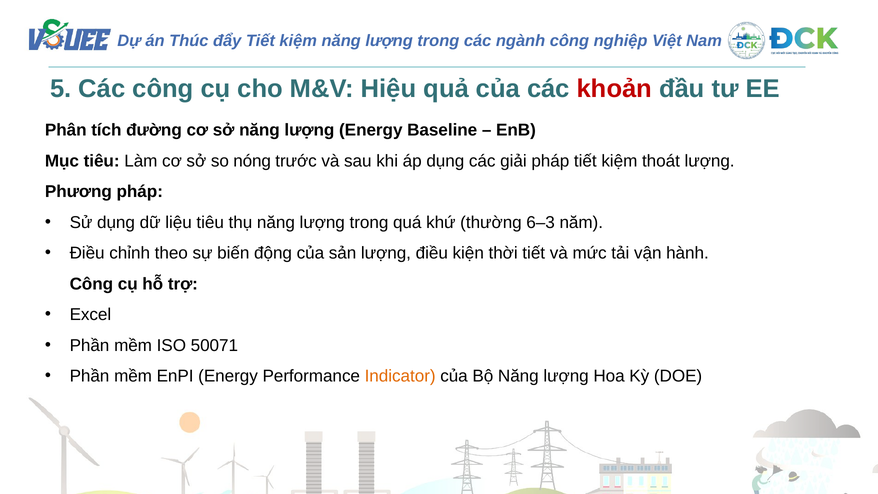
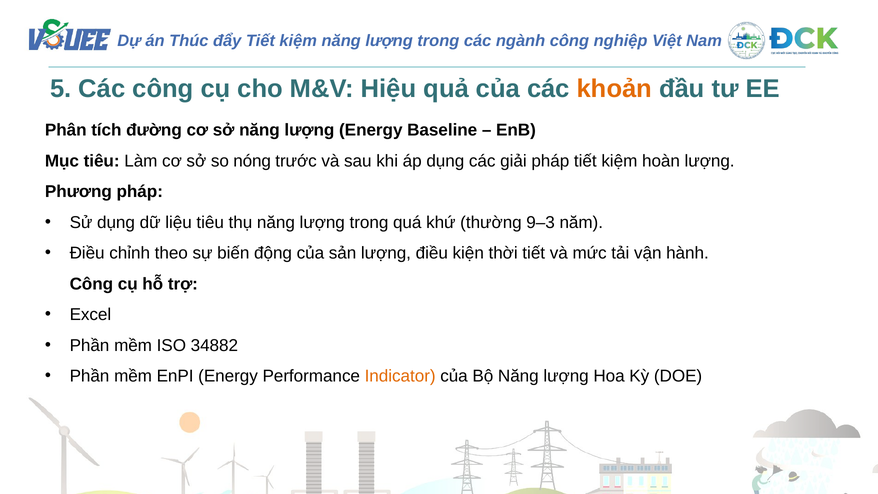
khoản colour: red -> orange (614, 89)
thoát: thoát -> hoàn (661, 161)
6–3: 6–3 -> 9–3 (541, 222)
50071: 50071 -> 34882 (214, 345)
